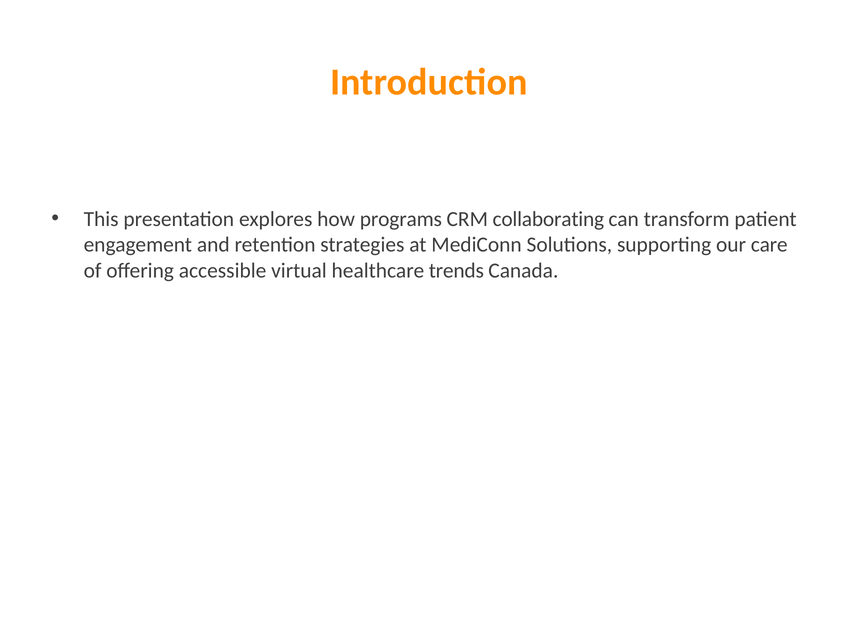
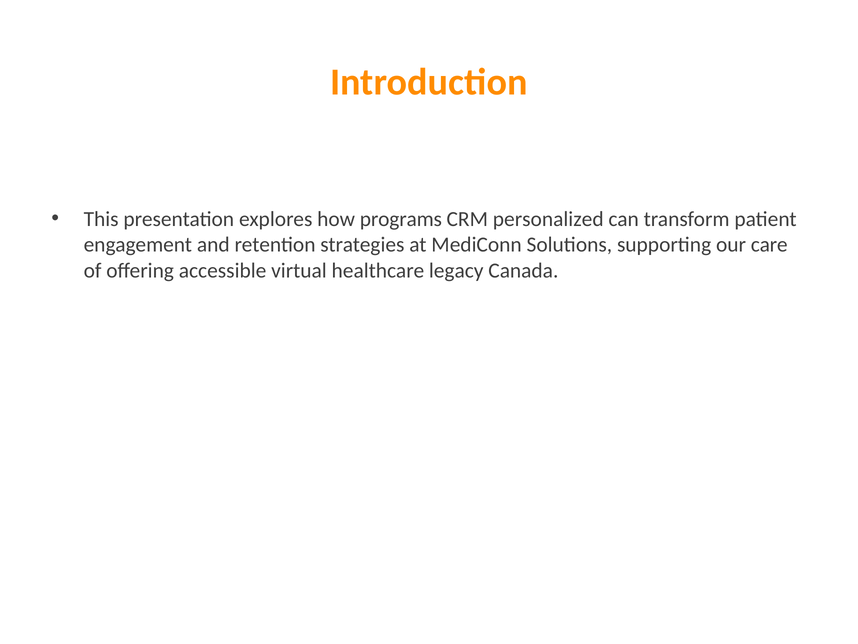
collaborating: collaborating -> personalized (548, 219)
trends: trends -> legacy (456, 270)
